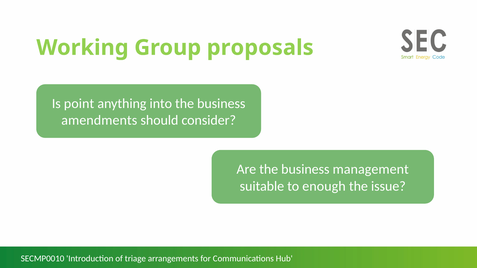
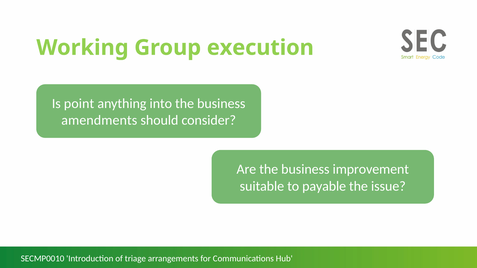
proposals: proposals -> execution (260, 48)
management: management -> improvement (371, 170)
enough: enough -> payable (324, 186)
